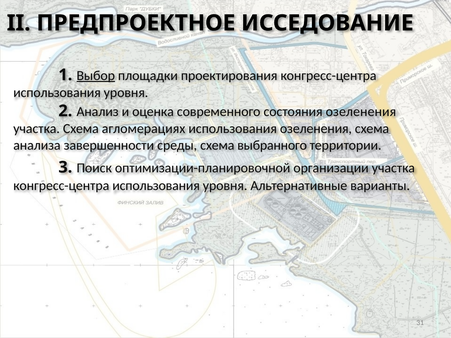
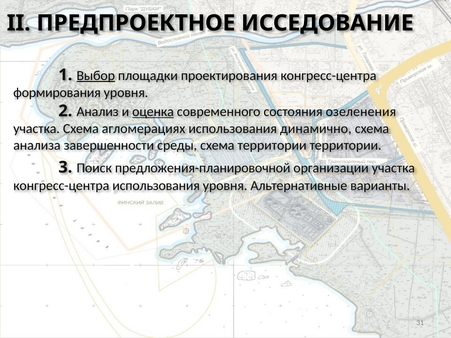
использования: использования -> формирования (57, 93)
оценка underline: none -> present (153, 112)
использования озеленения: озеленения -> динамично (316, 129)
схема выбранного: выбранного -> территории (272, 145)
оптимизации-планировочной: оптимизации-планировочной -> предложения-планировочной (203, 168)
